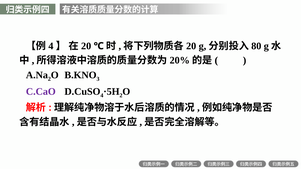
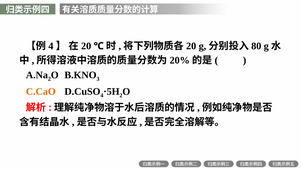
C.CaO colour: purple -> orange (41, 92)
